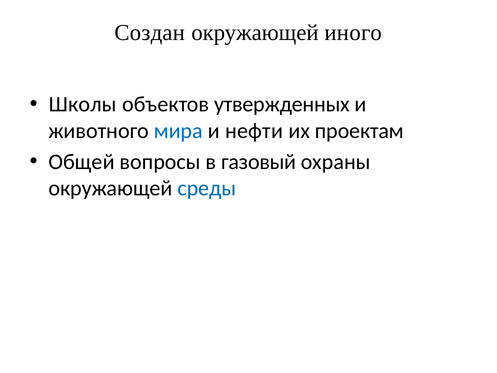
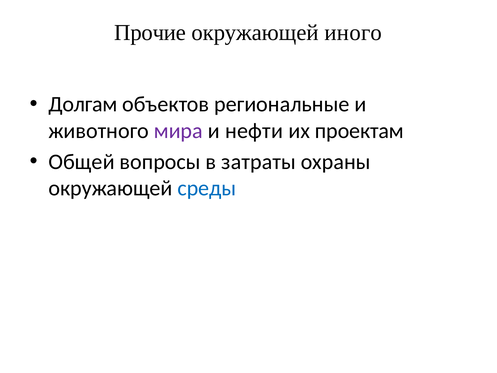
Создан: Создан -> Прочие (150, 33)
Школы: Школы -> Долгам (83, 104)
утвержденных: утвержденных -> региональные (282, 104)
мира colour: blue -> purple (178, 131)
газовый: газовый -> затраты (259, 162)
